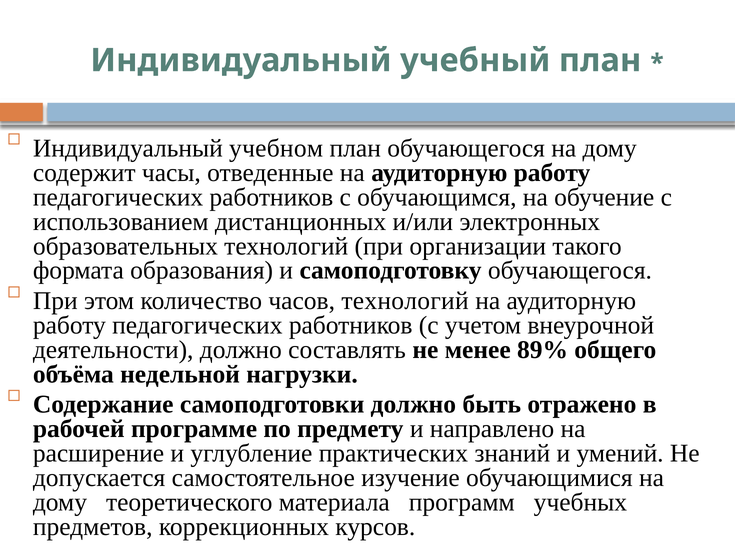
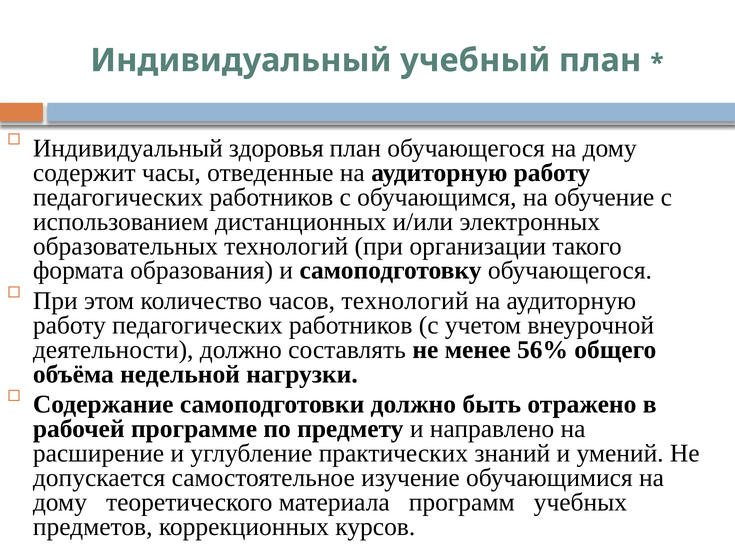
учебном: учебном -> здоровья (276, 148)
89%: 89% -> 56% (543, 350)
